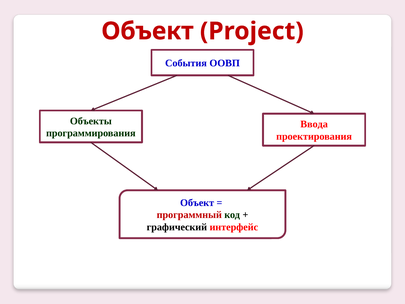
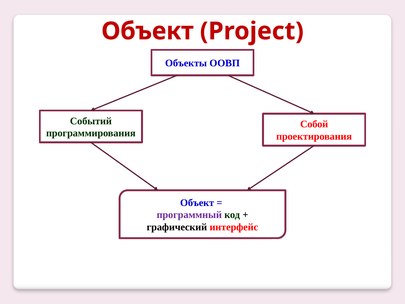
События: События -> Объекты (186, 63)
Объекты: Объекты -> Событий (91, 121)
Ввода: Ввода -> Собой (314, 124)
программный colour: red -> purple (189, 215)
